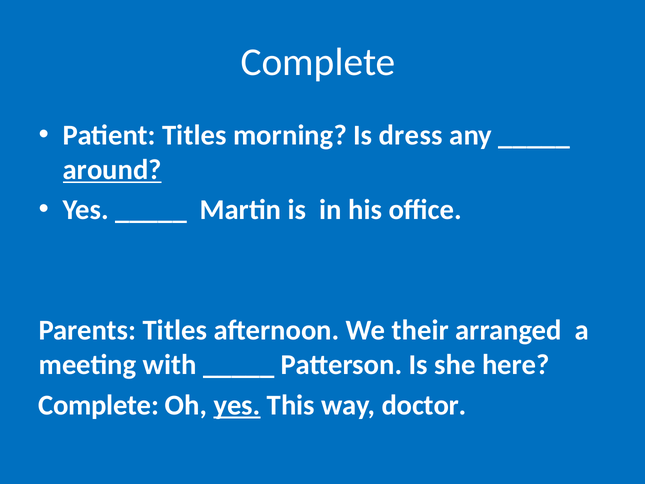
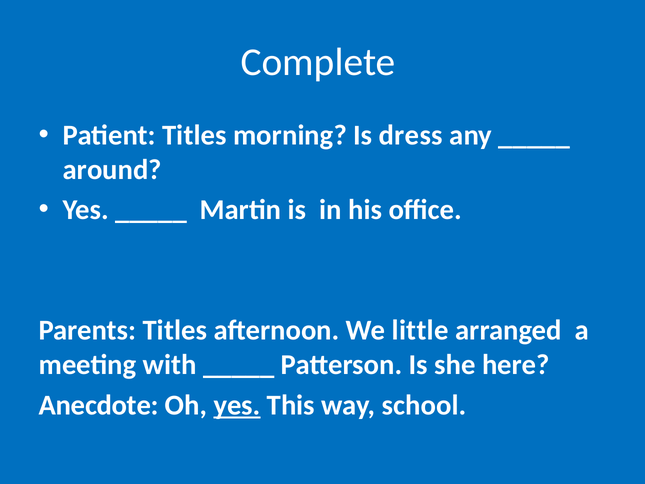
around underline: present -> none (112, 170)
their: their -> little (420, 330)
Complete: Complete -> Anecdote (99, 405)
doctor: doctor -> school (424, 405)
